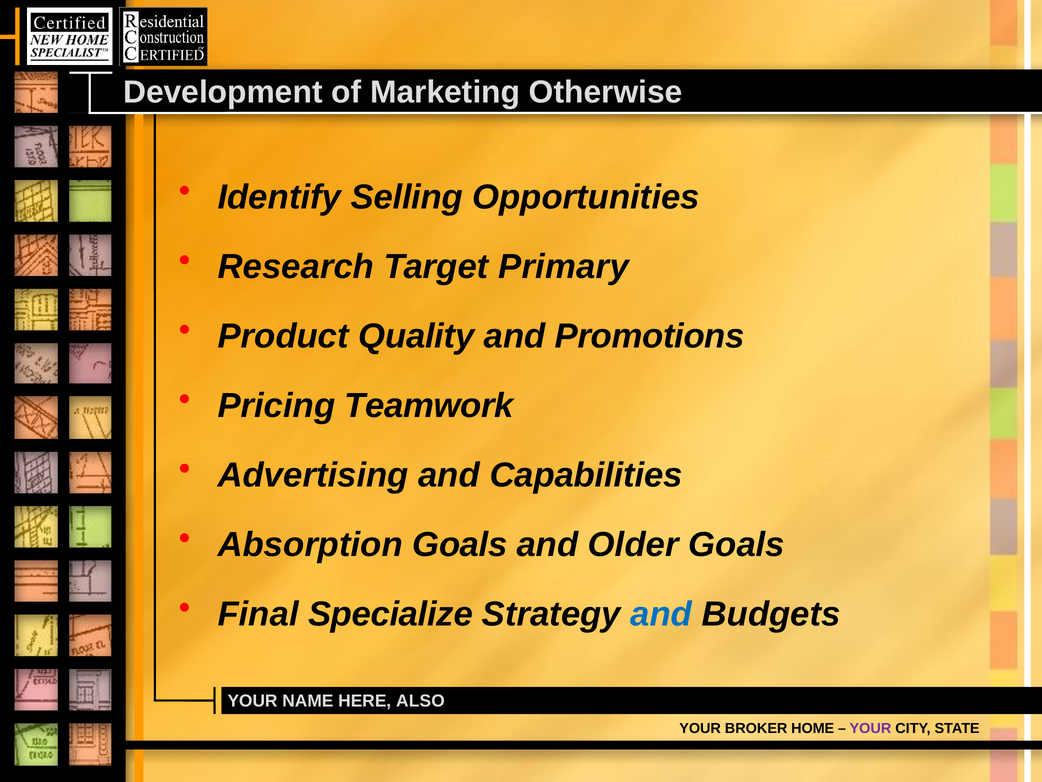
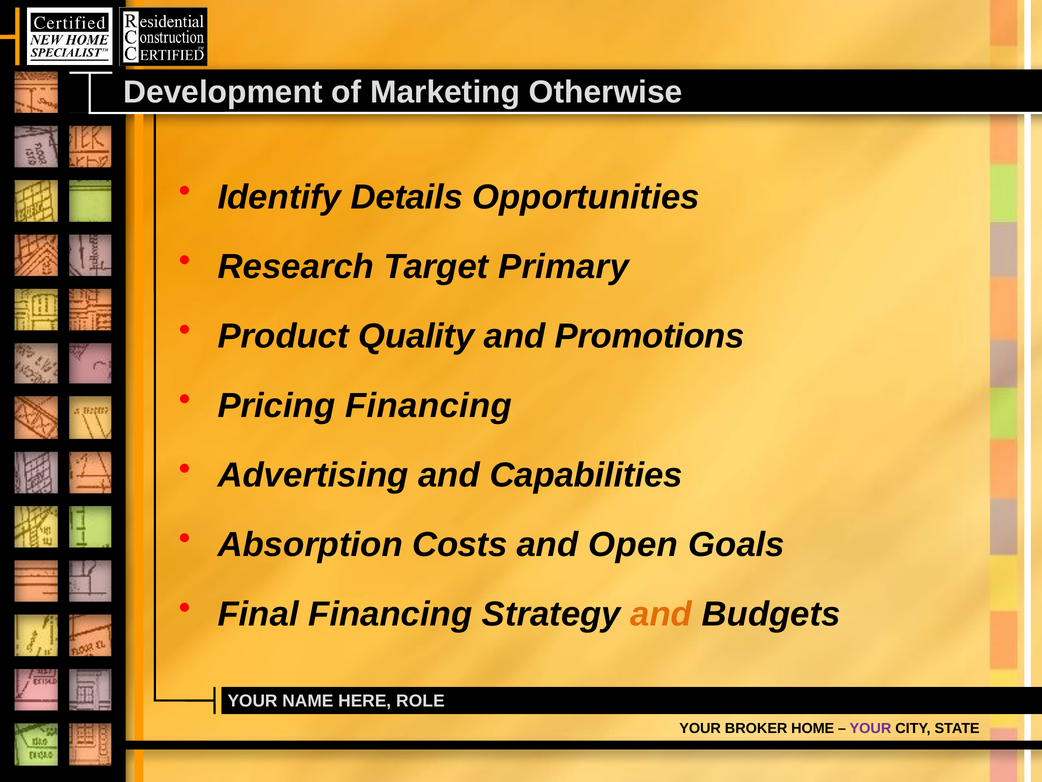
Selling: Selling -> Details (407, 197)
Pricing Teamwork: Teamwork -> Financing (429, 405)
Absorption Goals: Goals -> Costs (460, 544)
Older: Older -> Open (633, 544)
Final Specialize: Specialize -> Financing (390, 614)
and colour: blue -> orange (661, 614)
ALSO: ALSO -> ROLE (420, 701)
